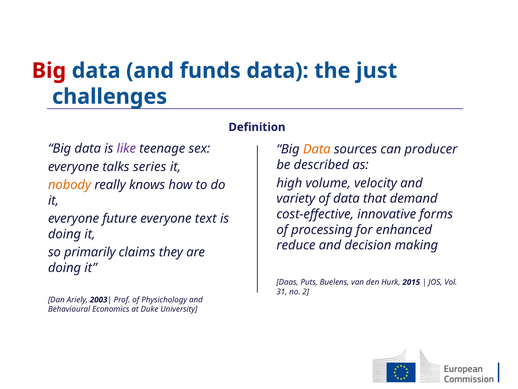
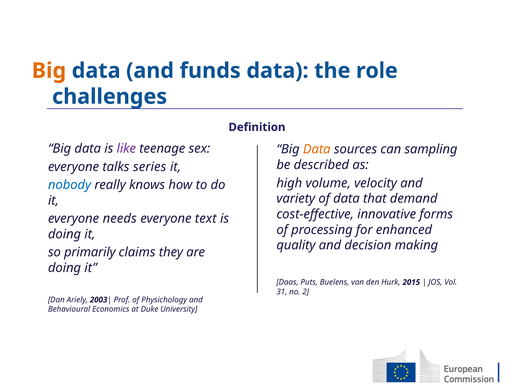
Big colour: red -> orange (49, 71)
just: just -> role (377, 71)
producer: producer -> sampling (431, 149)
nobody colour: orange -> blue (70, 185)
future: future -> needs (120, 218)
reduce: reduce -> quality (296, 245)
